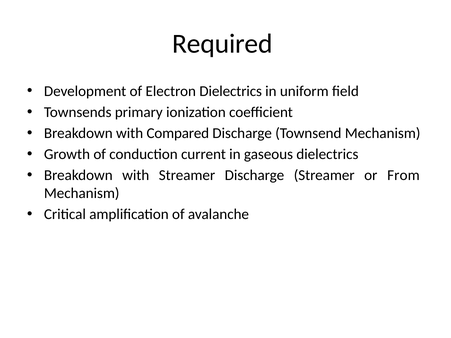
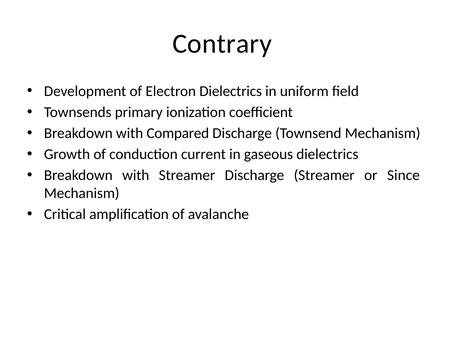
Required: Required -> Contrary (222, 44)
From: From -> Since (403, 175)
